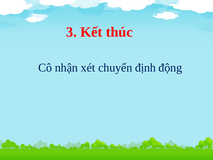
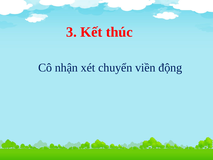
định: định -> viền (145, 68)
